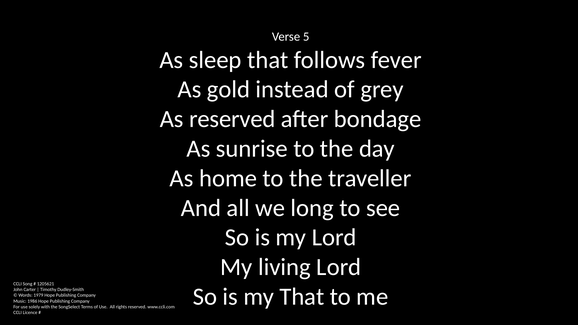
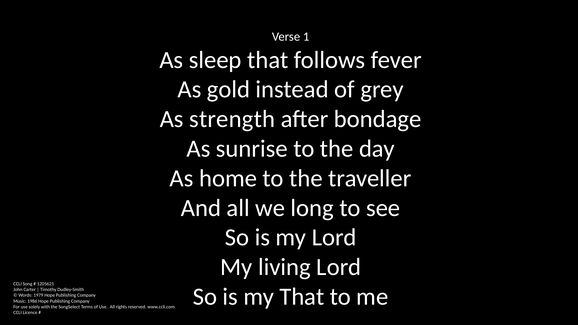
5: 5 -> 1 (306, 37)
As reserved: reserved -> strength (232, 119)
